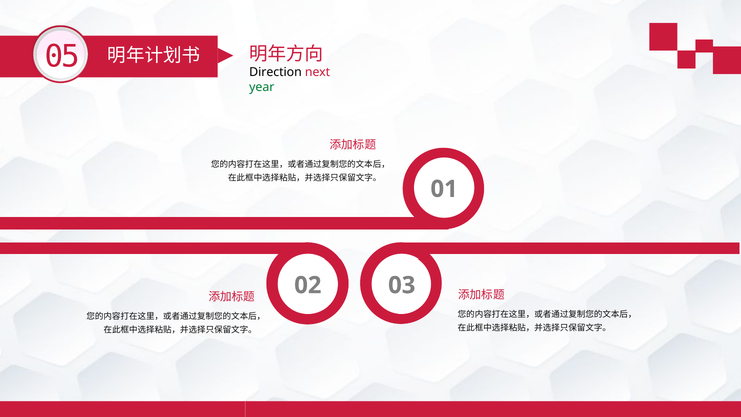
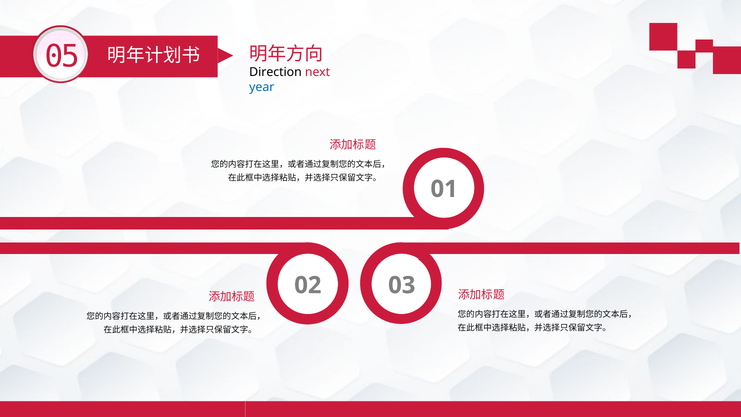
year colour: green -> blue (262, 87)
